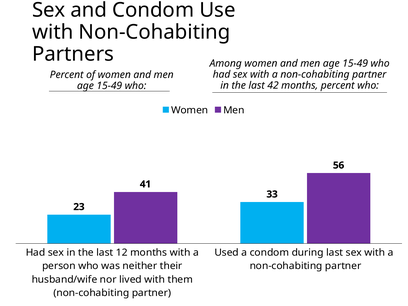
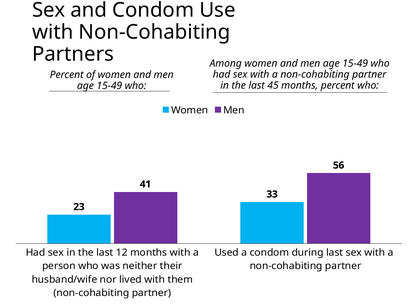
42: 42 -> 45 (273, 86)
